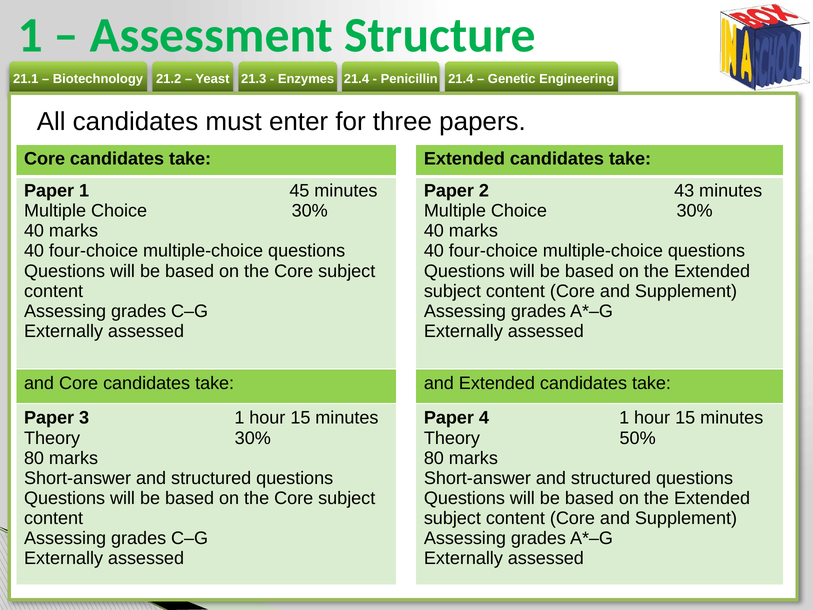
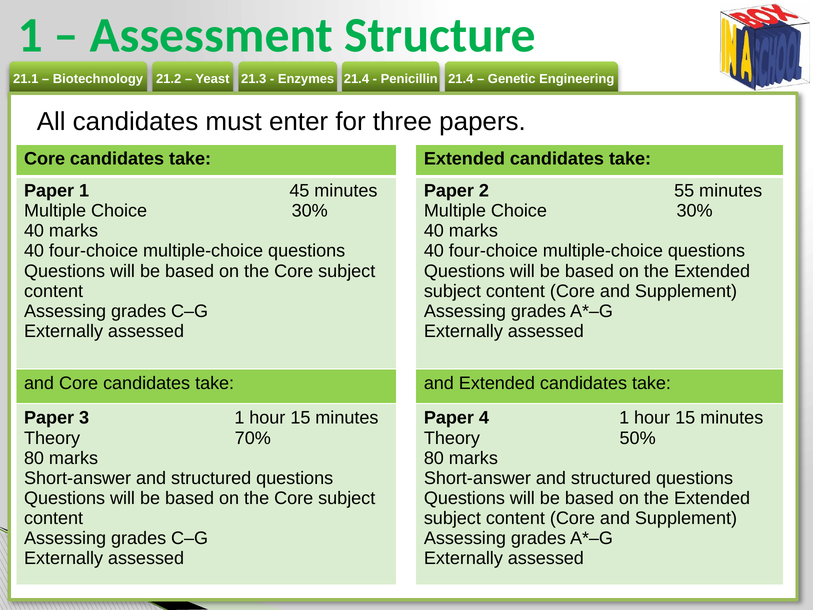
43: 43 -> 55 (684, 191)
Theory 30%: 30% -> 70% (253, 438)
